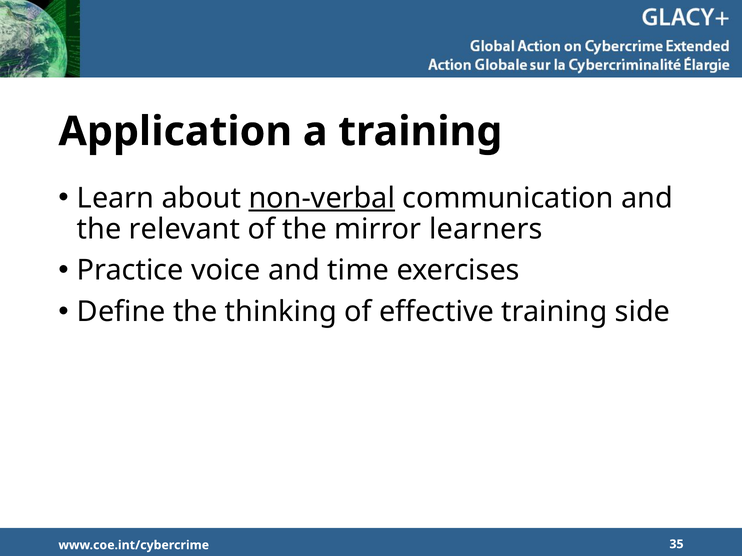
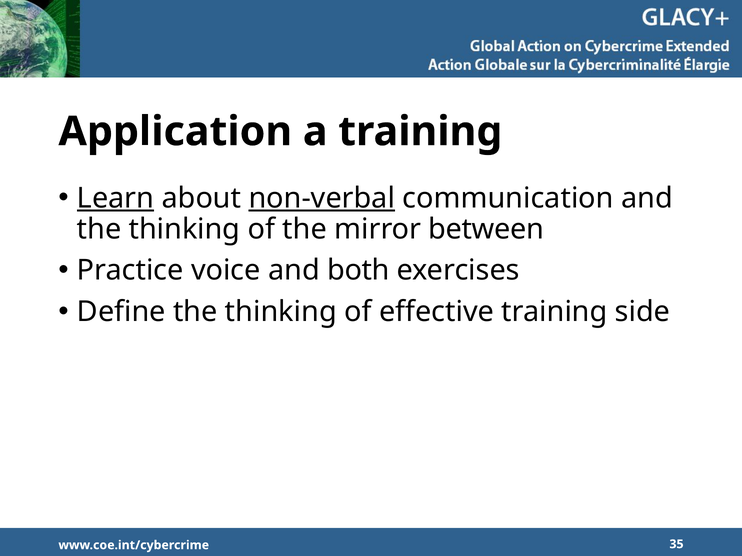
Learn underline: none -> present (116, 198)
relevant: relevant -> thinking (185, 229)
learners: learners -> between (486, 229)
time: time -> both (358, 271)
